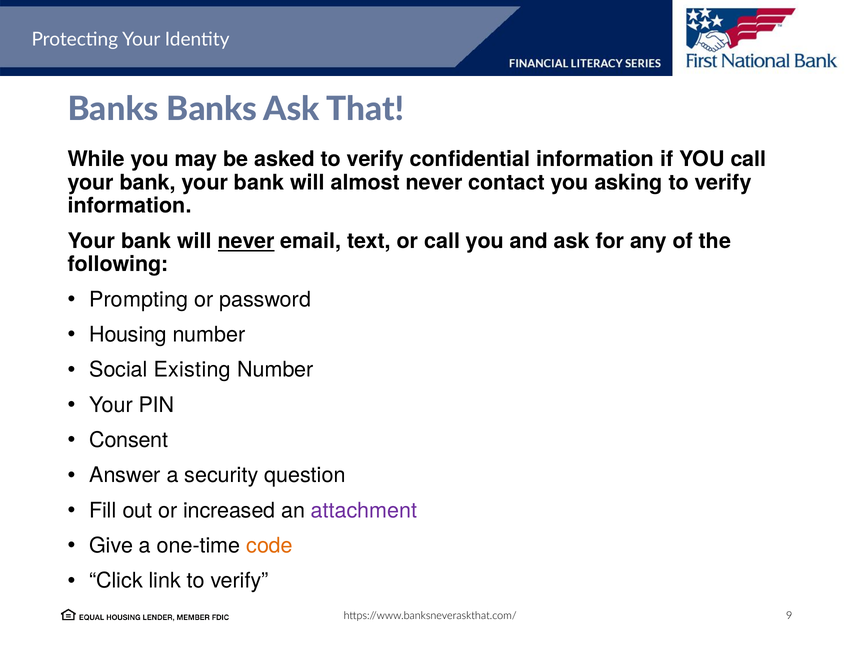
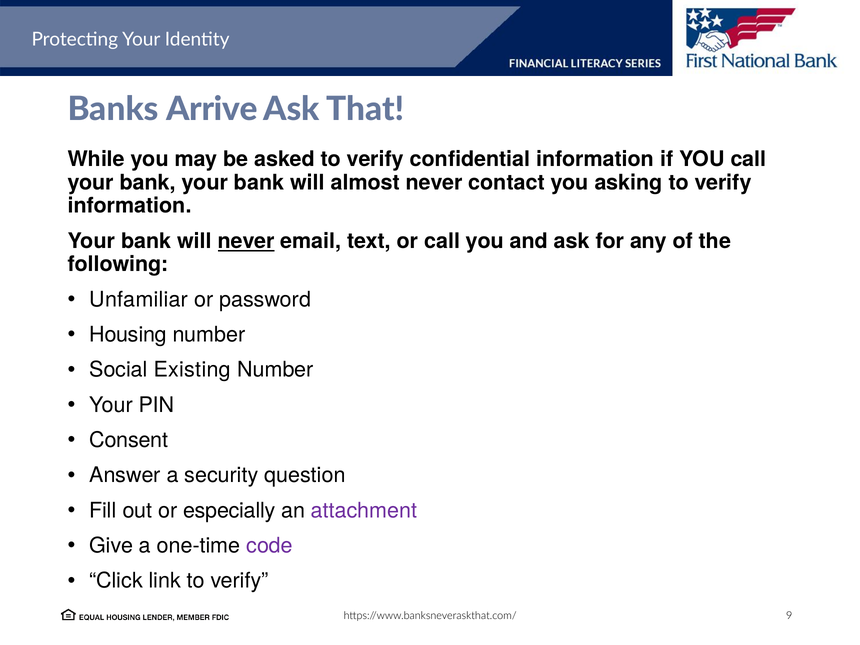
Banks Banks: Banks -> Arrive (212, 109)
Prompting: Prompting -> Unfamiliar (139, 299)
increased: increased -> especially (229, 510)
code colour: orange -> purple (270, 546)
